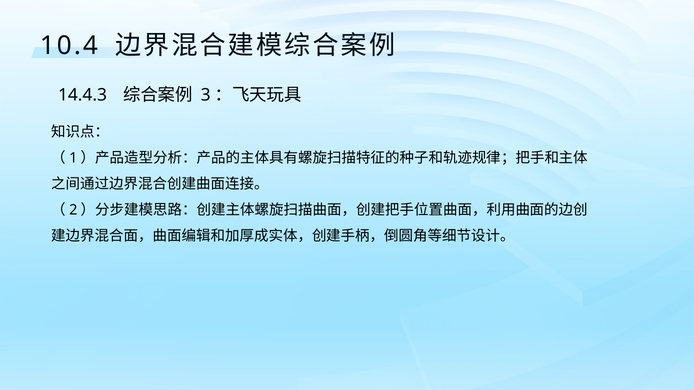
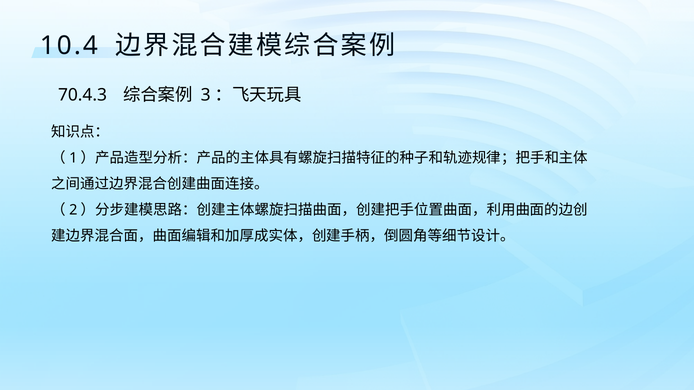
14.4.3: 14.4.3 -> 70.4.3 (82, 95)
